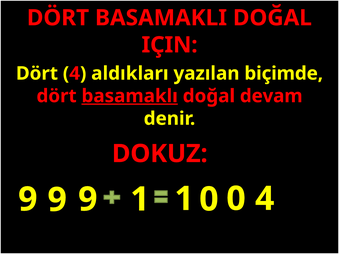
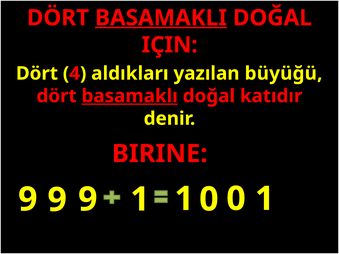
BASAMAKLI underline: none -> present (161, 18)
biçimde: biçimde -> büyüğü (284, 74)
devam: devam -> katıdır (271, 96)
DOKUZ: DOKUZ -> BIRINE (160, 154)
4: 4 -> 1 (265, 199)
